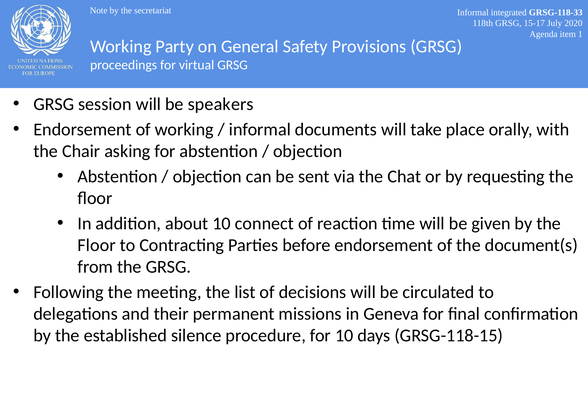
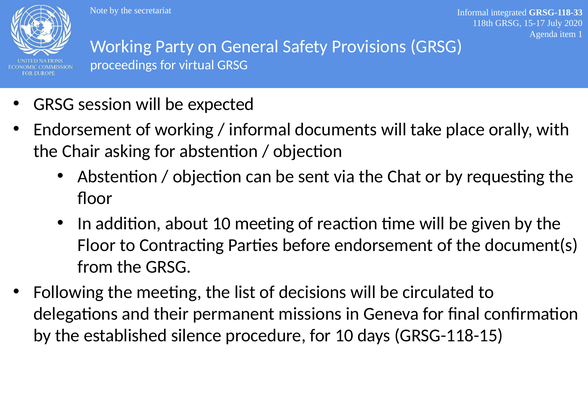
speakers: speakers -> expected (221, 104)
10 connect: connect -> meeting (265, 224)
